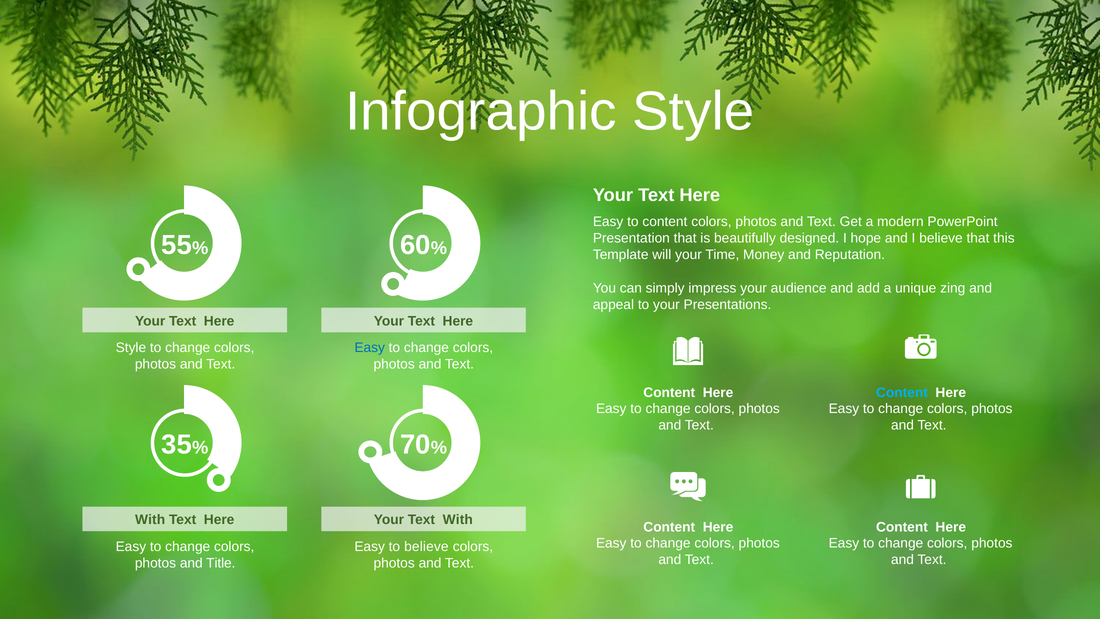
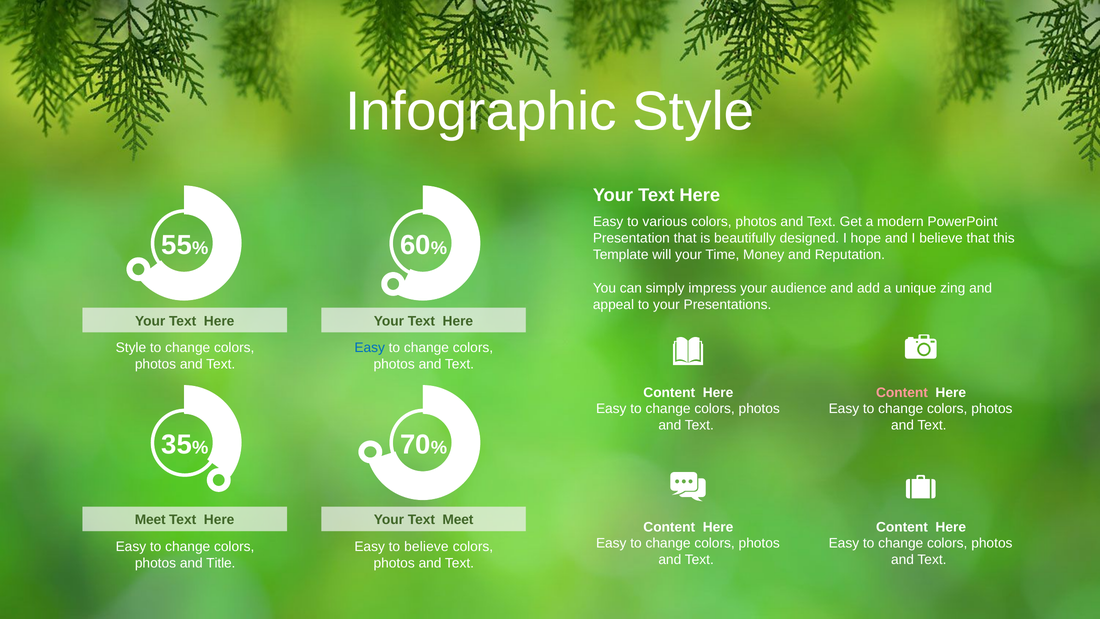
to content: content -> various (665, 222)
Content colour: light blue -> pink (902, 393)
With: With -> Meet (150, 520)
Your Text With: With -> Meet (458, 520)
